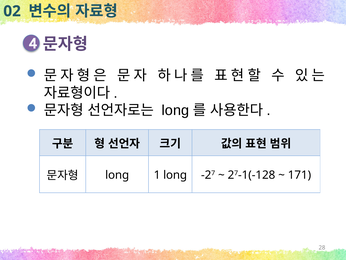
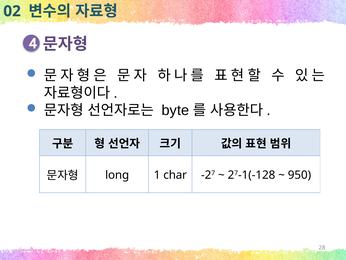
long: long -> byte (175, 110)
1 long: long -> char (175, 175)
171: 171 -> 950 (299, 175)
